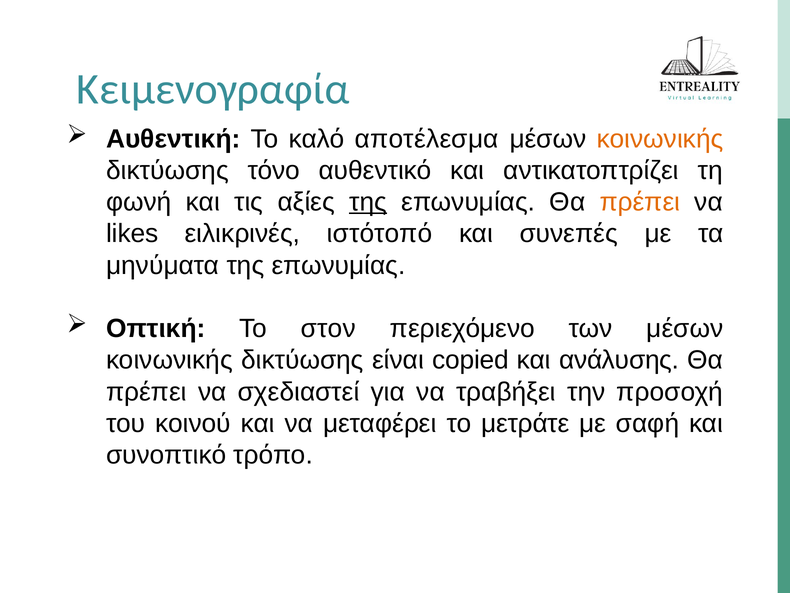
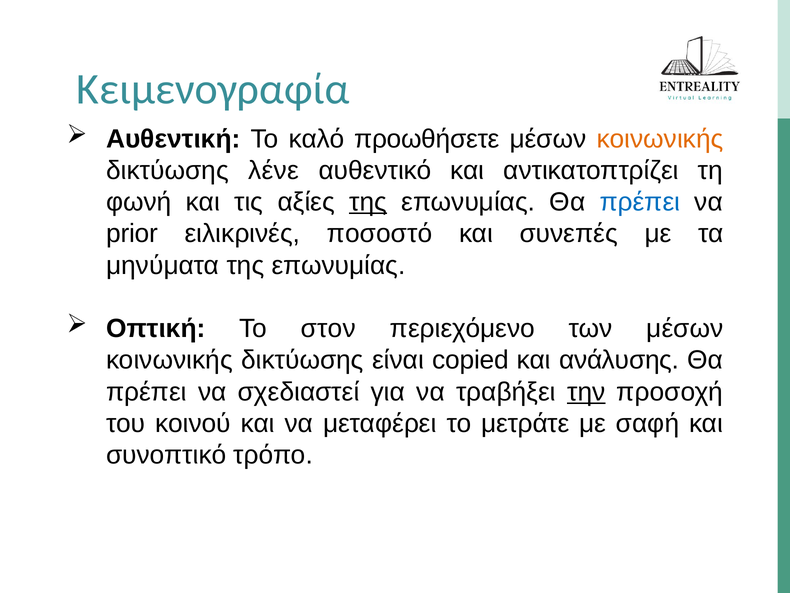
αποτέλεσμα: αποτέλεσμα -> προωθήσετε (427, 139)
τόνο: τόνο -> λένε (273, 170)
πρέπει colour: orange -> blue (640, 202)
likes: likes -> prior (132, 234)
ιστότοπό: ιστότοπό -> ποσοστό (380, 234)
την underline: none -> present (586, 392)
